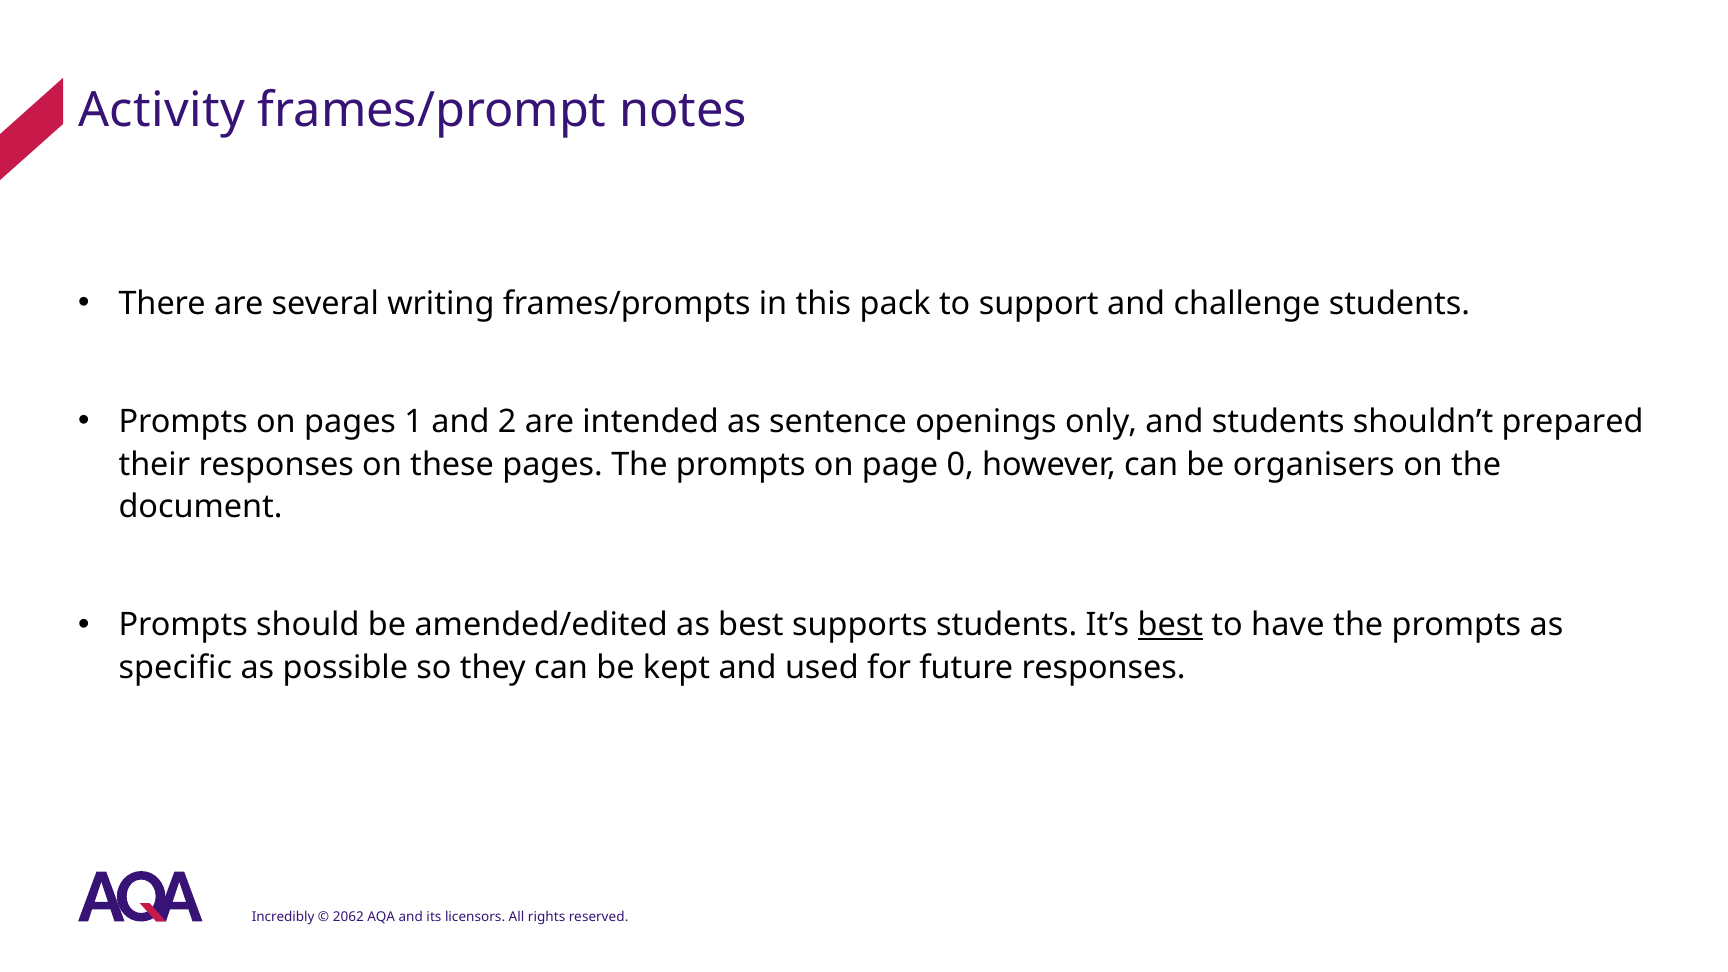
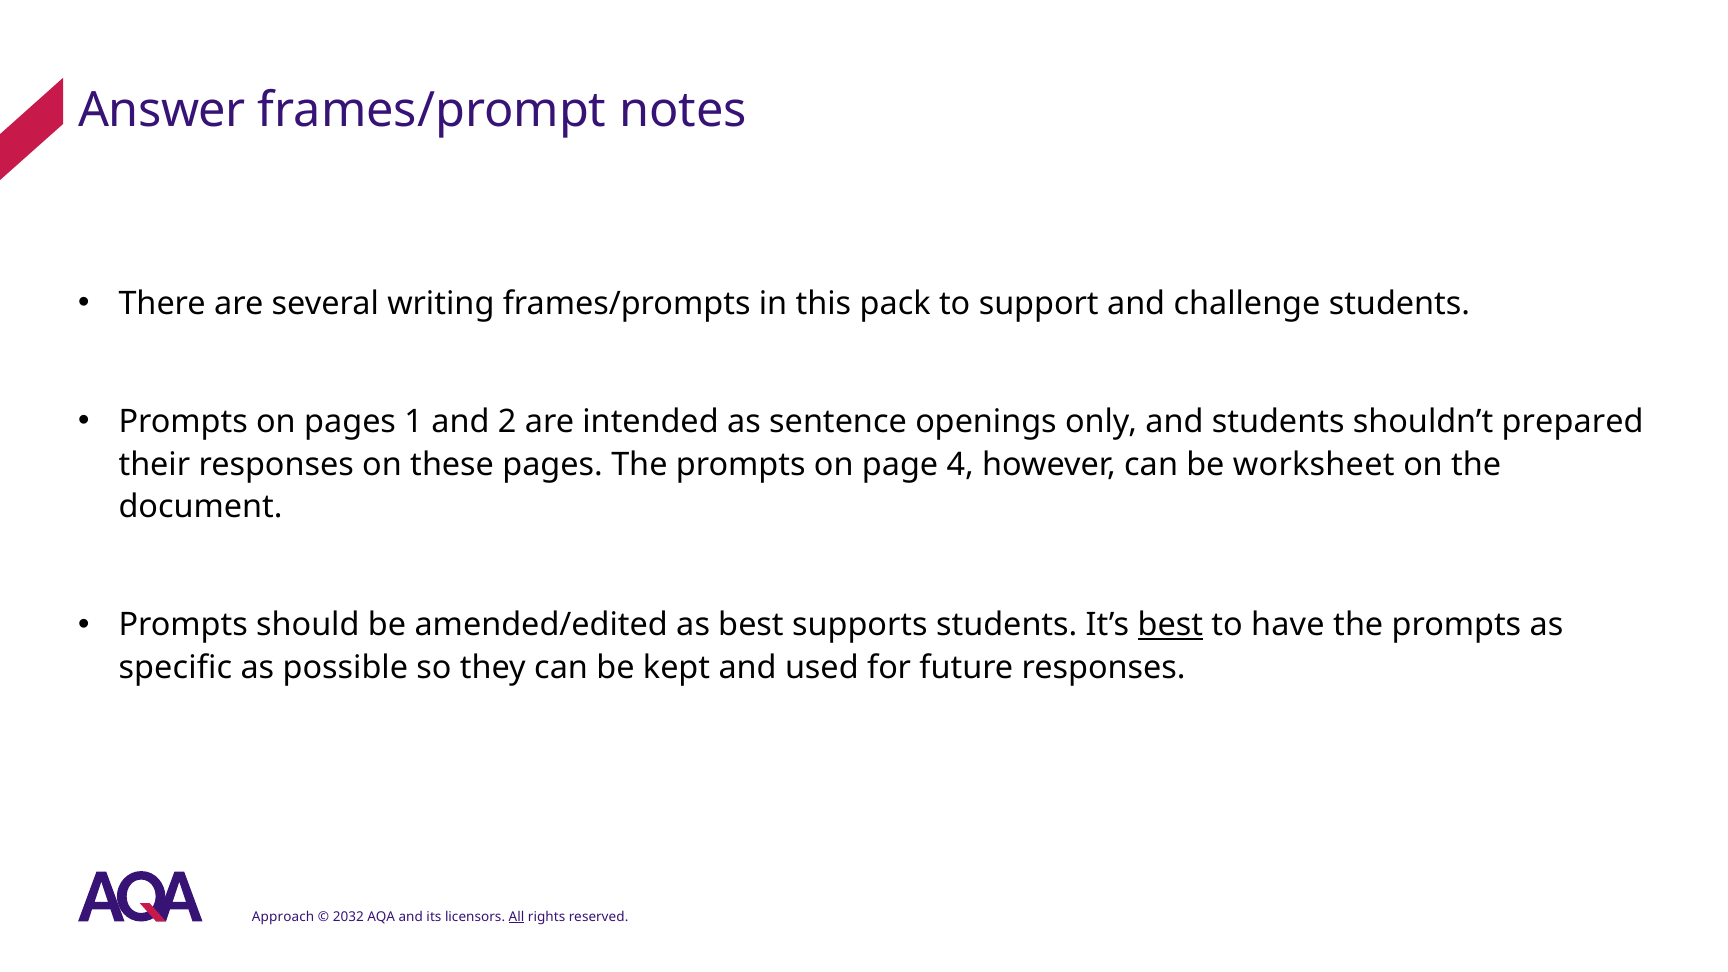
Activity: Activity -> Answer (162, 110)
0: 0 -> 4 (960, 464)
organisers: organisers -> worksheet (1314, 464)
Incredibly: Incredibly -> Approach (283, 917)
2062: 2062 -> 2032 (348, 917)
All underline: none -> present (517, 917)
